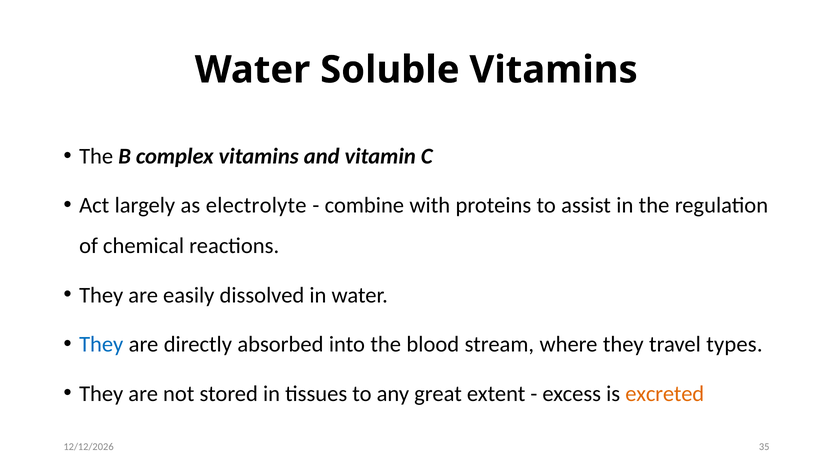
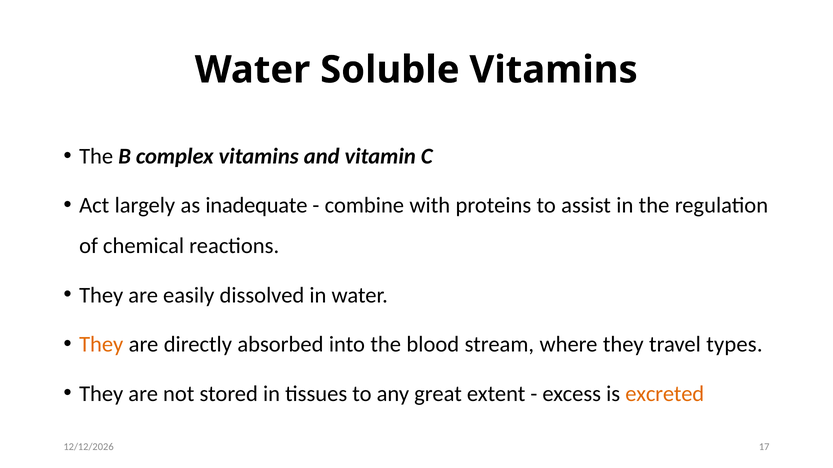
electrolyte: electrolyte -> inadequate (256, 206)
They colour: blue -> orange (101, 345)
35: 35 -> 17 (764, 447)
